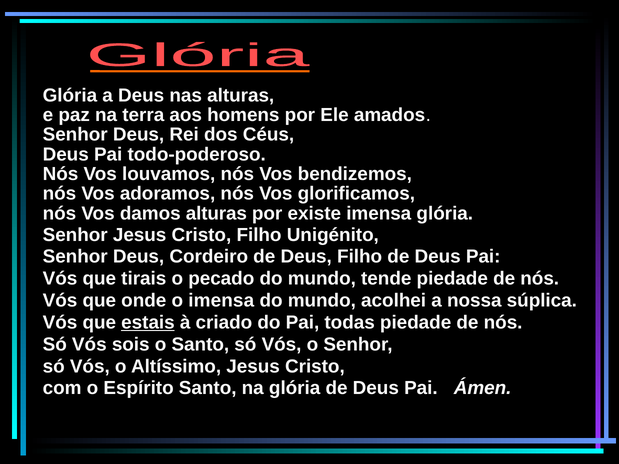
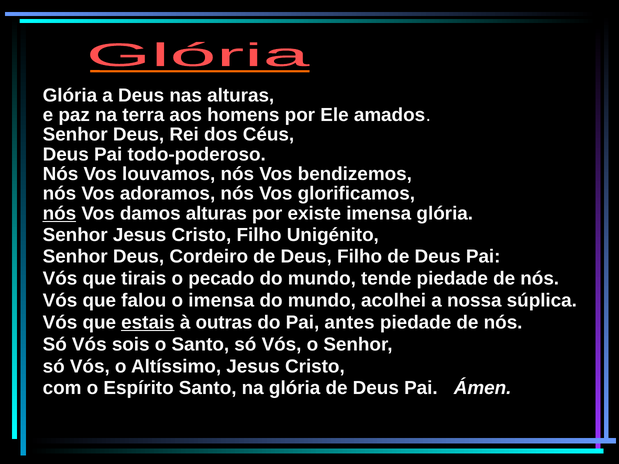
nós underline: none -> present (59, 213)
onde: onde -> falou (144, 301)
criado: criado -> outras (224, 323)
todas: todas -> antes (350, 323)
